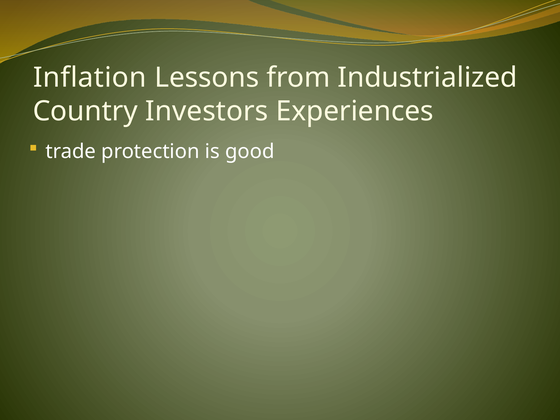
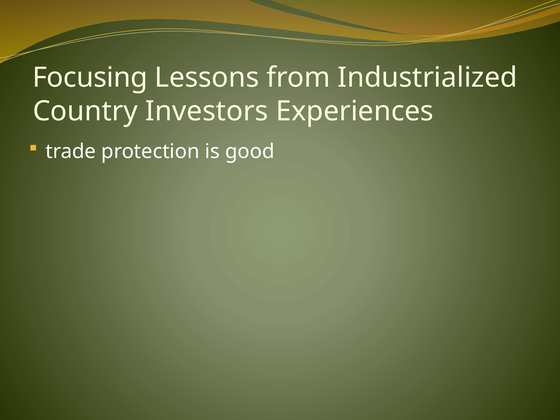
Inflation: Inflation -> Focusing (90, 78)
